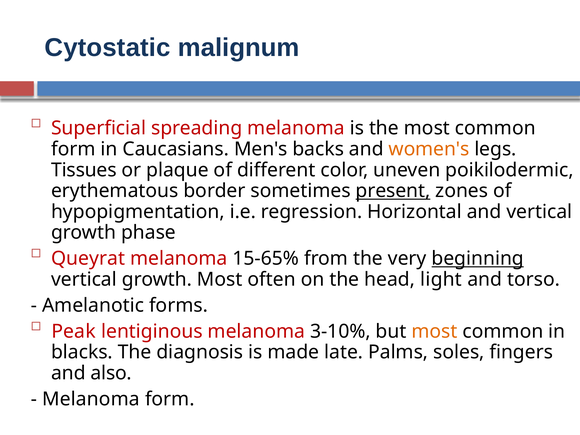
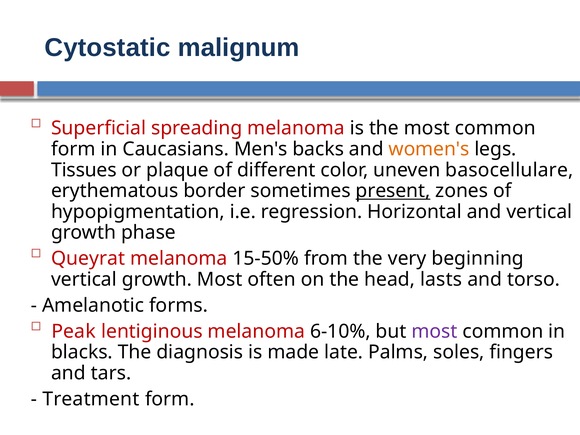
poikilodermic: poikilodermic -> basocellulare (509, 170)
15-65%: 15-65% -> 15-50% (266, 259)
beginning underline: present -> none (478, 259)
light: light -> lasts (441, 279)
3-10%: 3-10% -> 6-10% (340, 331)
most colour: orange -> purple (435, 331)
also: also -> tars (111, 373)
Melanoma: Melanoma -> Treatment (91, 399)
